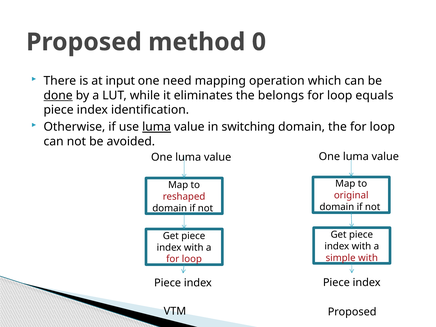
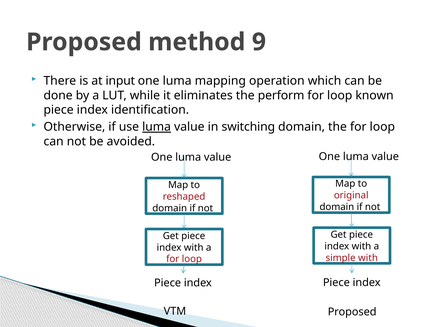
0: 0 -> 9 (259, 42)
need: need -> luma (177, 81)
done underline: present -> none (58, 95)
belongs: belongs -> perform (281, 95)
equals: equals -> known (375, 95)
